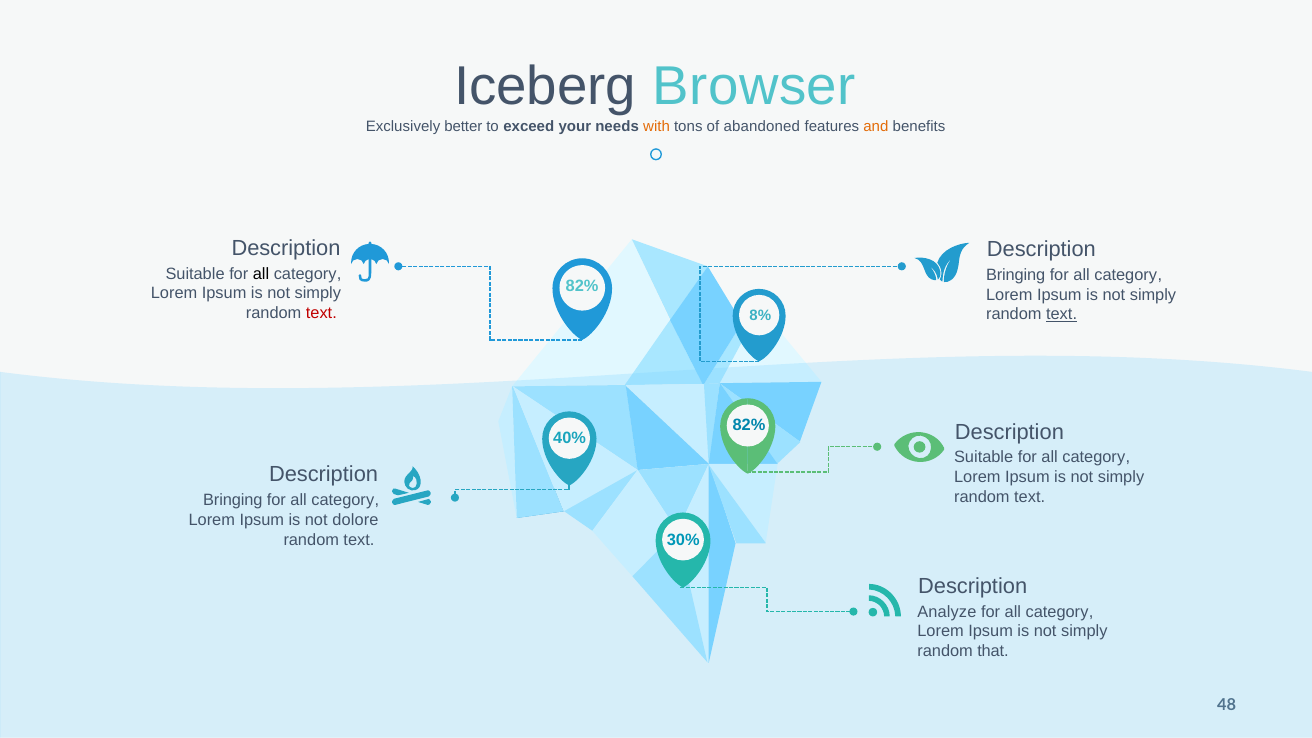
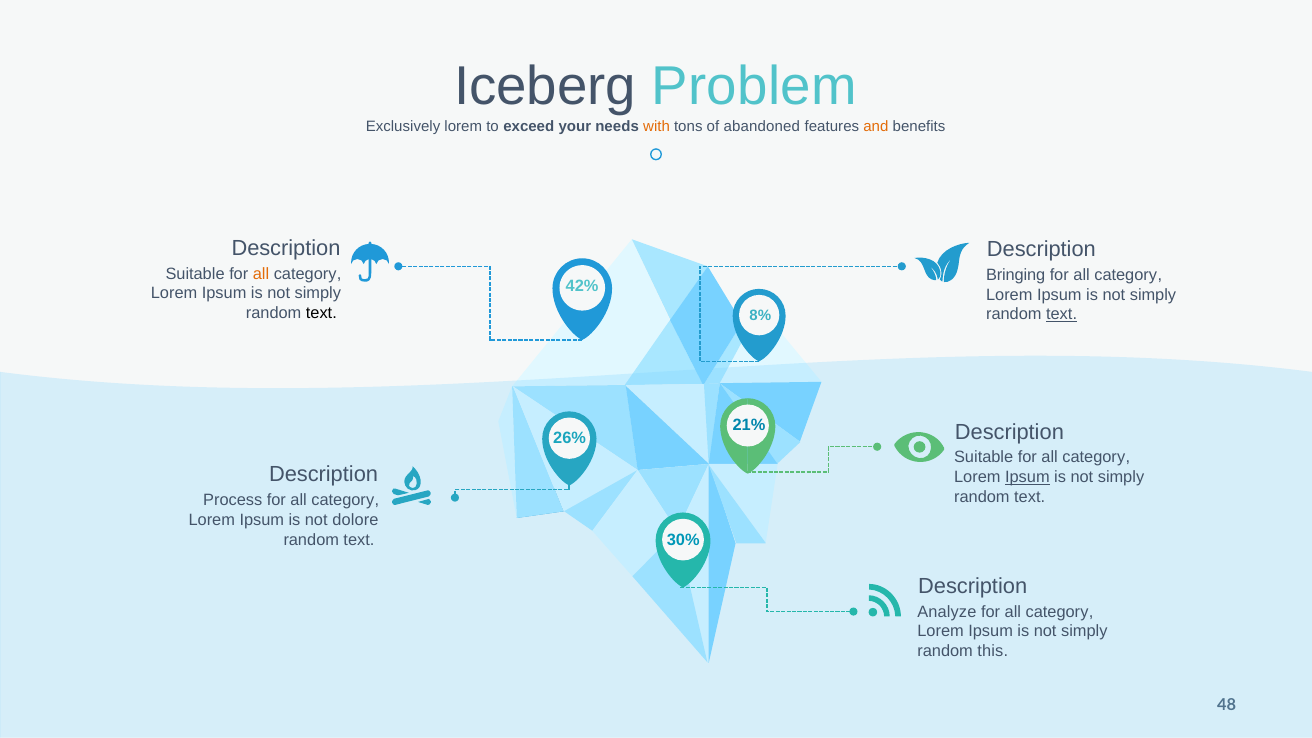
Browser: Browser -> Problem (754, 87)
Exclusively better: better -> lorem (463, 126)
all colour: black -> orange (261, 274)
82%: 82% -> 42% (582, 287)
text colour: red -> black (321, 313)
82%: 82% -> 21% (749, 425)
40%: 40% -> 26% (570, 438)
Ipsum underline: none -> present (1027, 477)
Bringing: Bringing -> Process (233, 500)
that: that -> this (993, 651)
